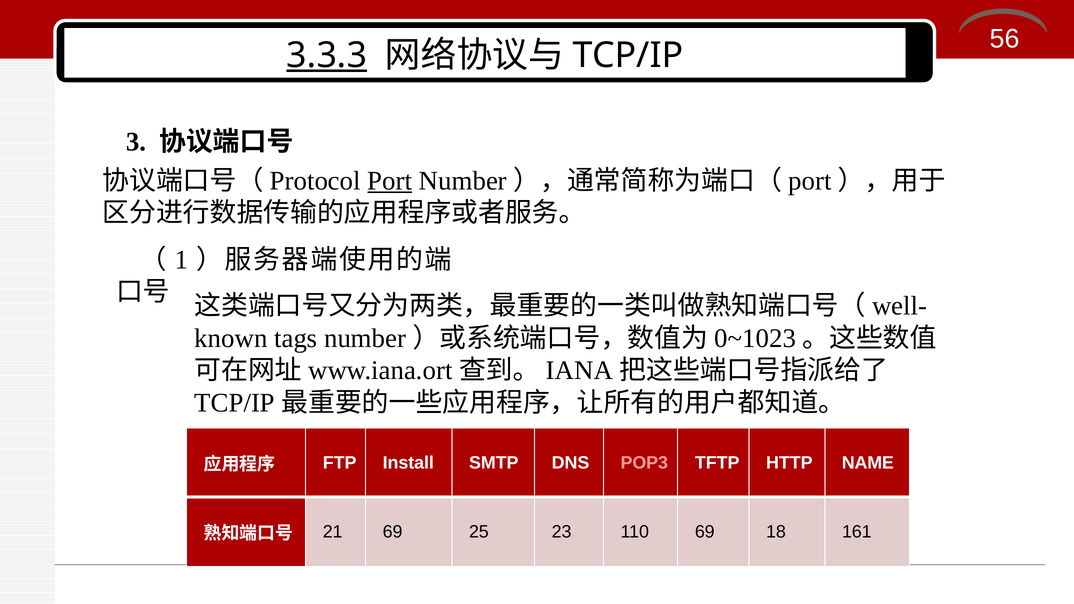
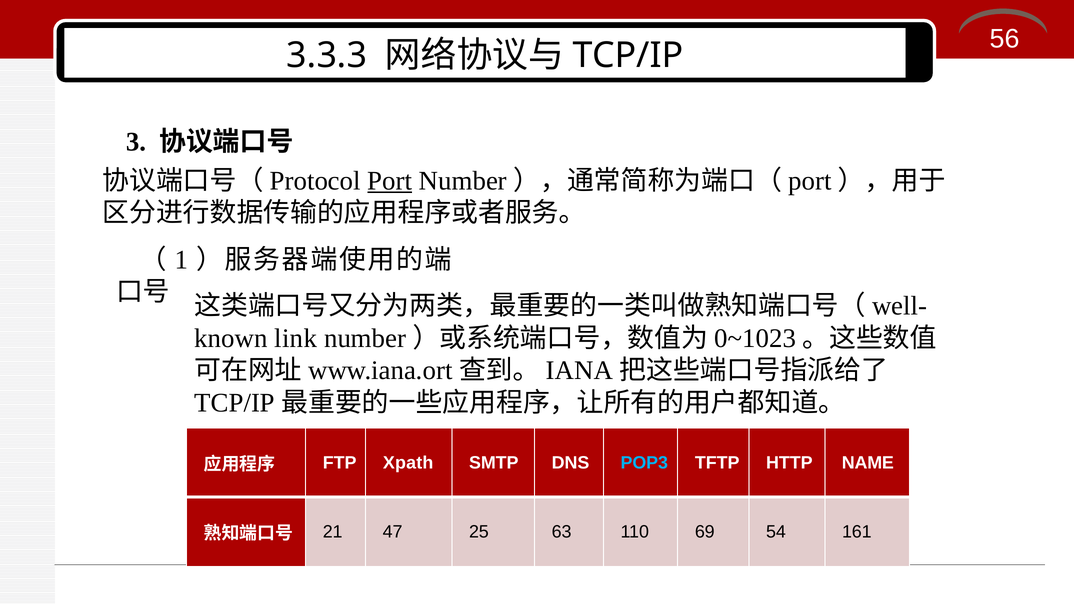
3.3.3 underline: present -> none (327, 55)
tags: tags -> link (296, 338)
Install: Install -> Xpath (408, 463)
POP3 colour: pink -> light blue (644, 463)
21 69: 69 -> 47 (393, 532)
23: 23 -> 63 (562, 532)
18: 18 -> 54 (776, 532)
